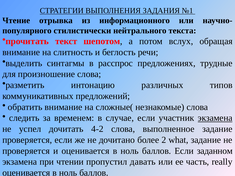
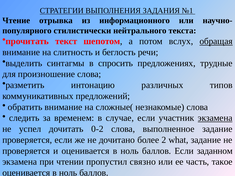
обращая underline: none -> present (216, 41)
расспрос: расспрос -> спросить (116, 63)
4-2: 4-2 -> 0-2 (97, 129)
давать: давать -> связно (143, 162)
really: really -> такое (222, 162)
